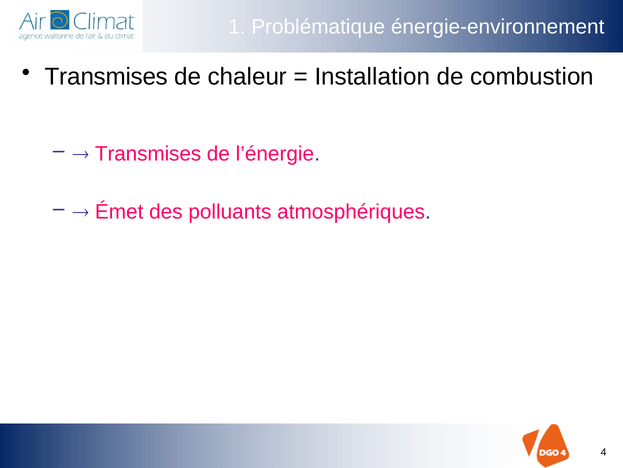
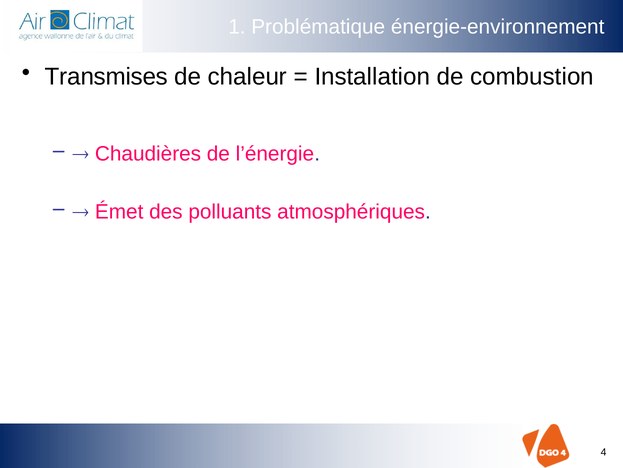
Transmises: Transmises -> Chaudières (148, 153)
